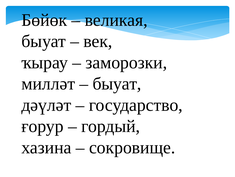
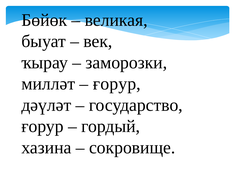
быуат: быуат -> ғорур (117, 83)
